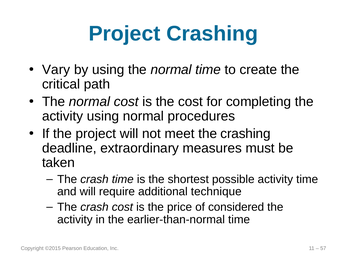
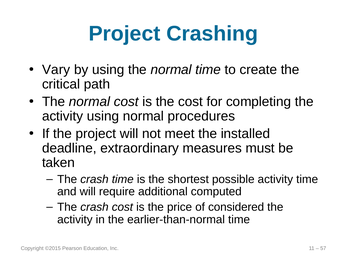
the crashing: crashing -> installed (245, 134)
technique: technique -> computed (216, 192)
